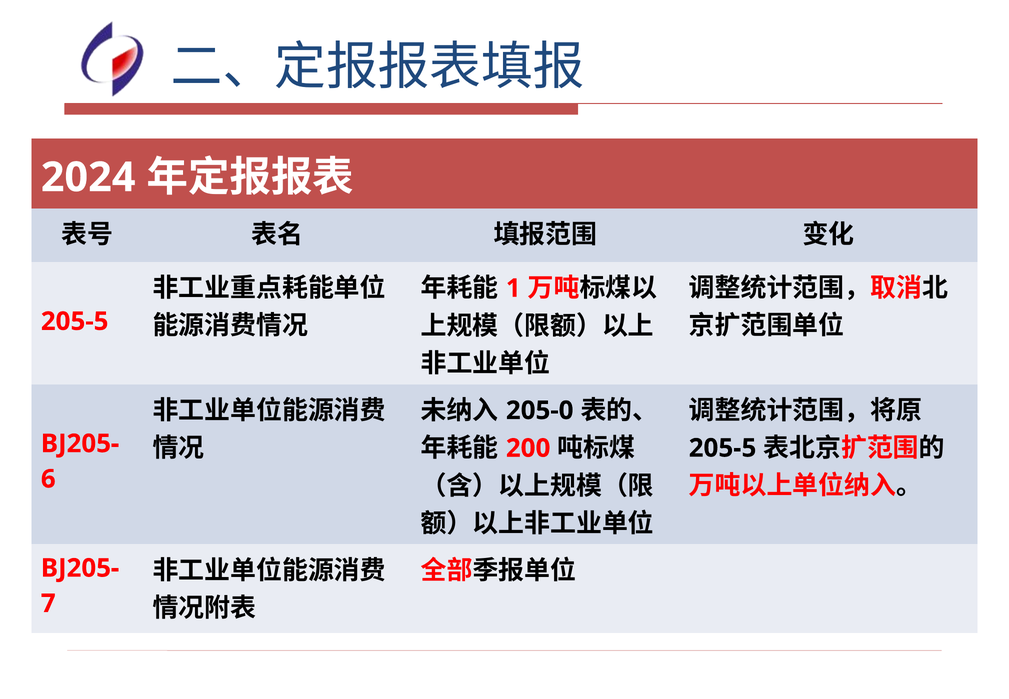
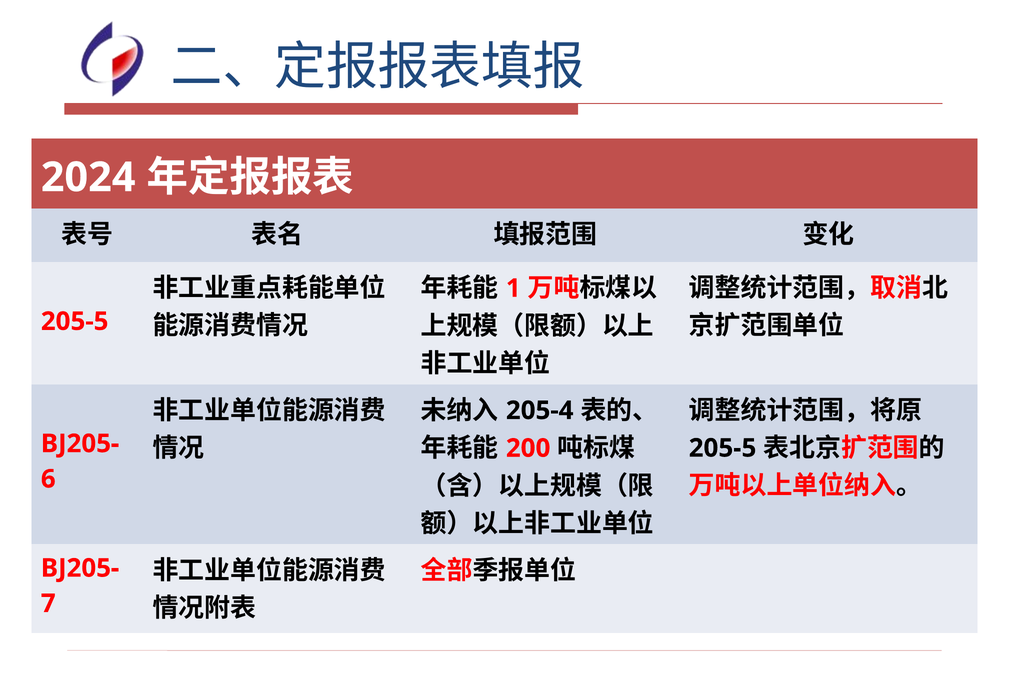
205-0: 205-0 -> 205-4 (540, 410)
